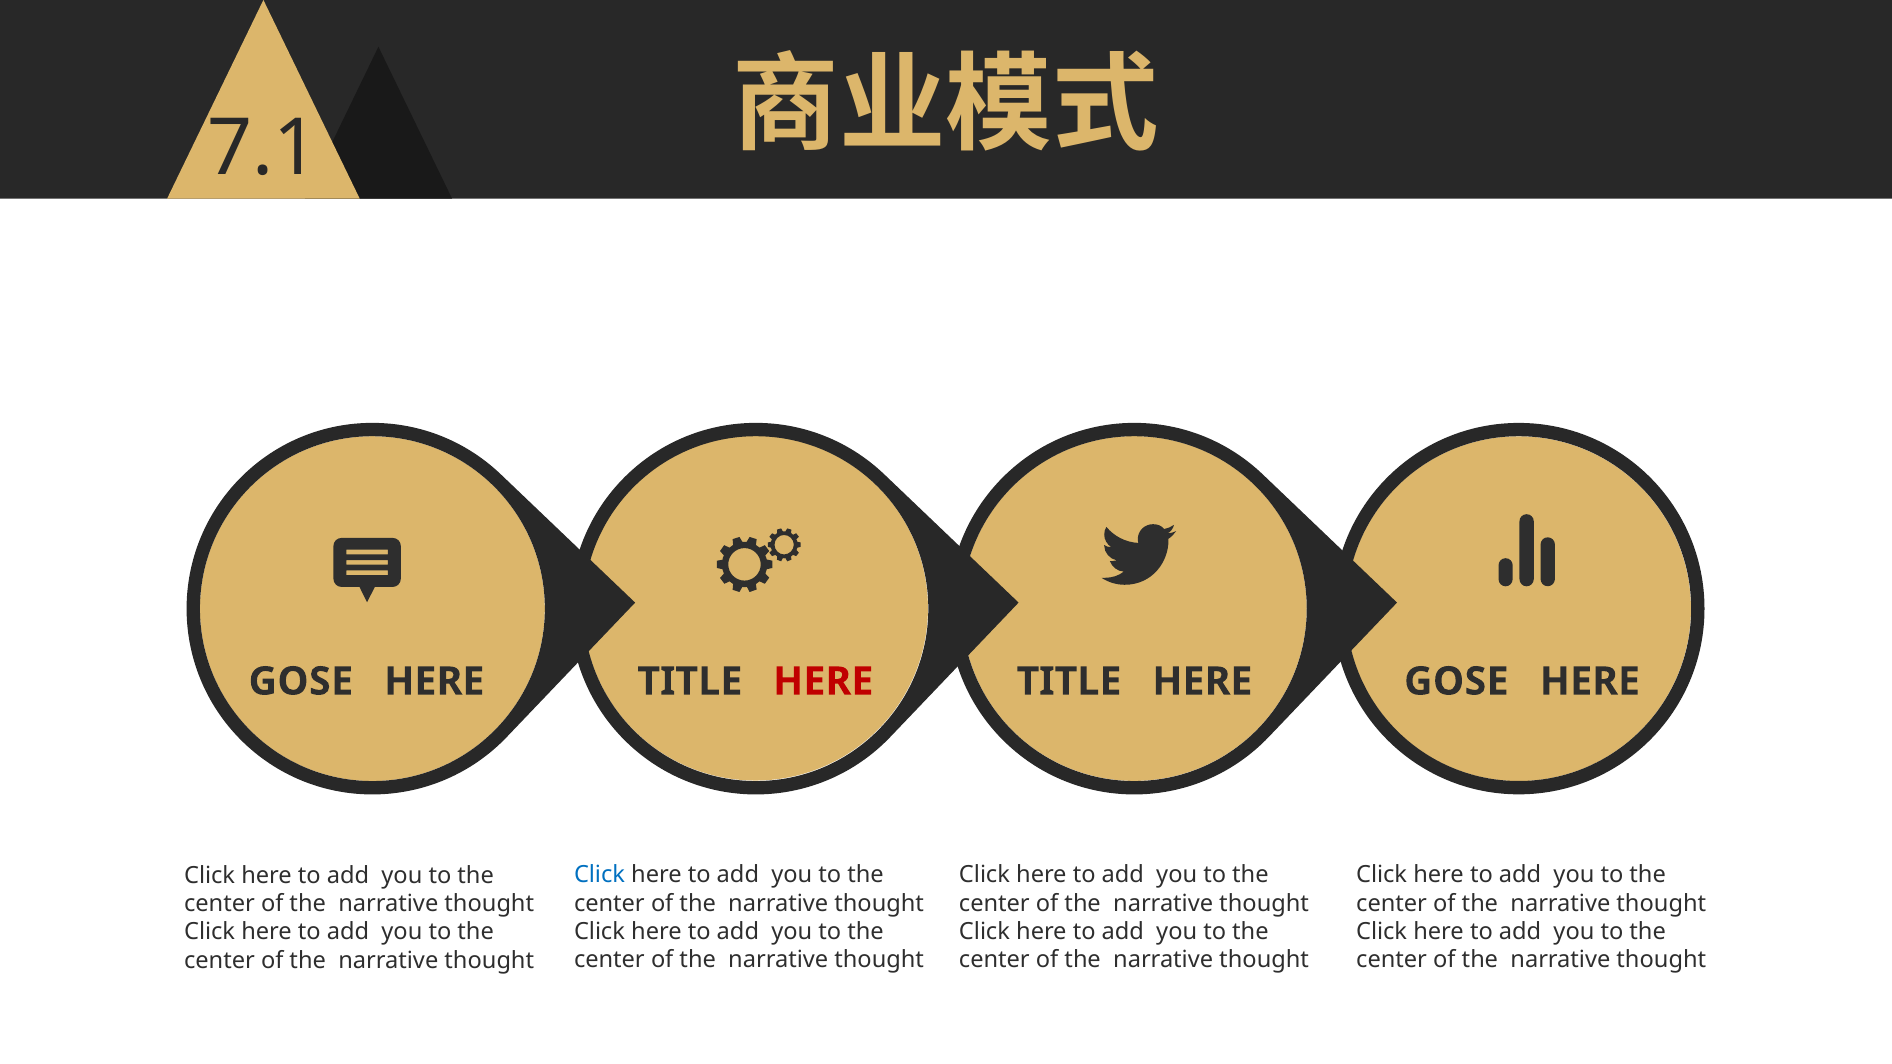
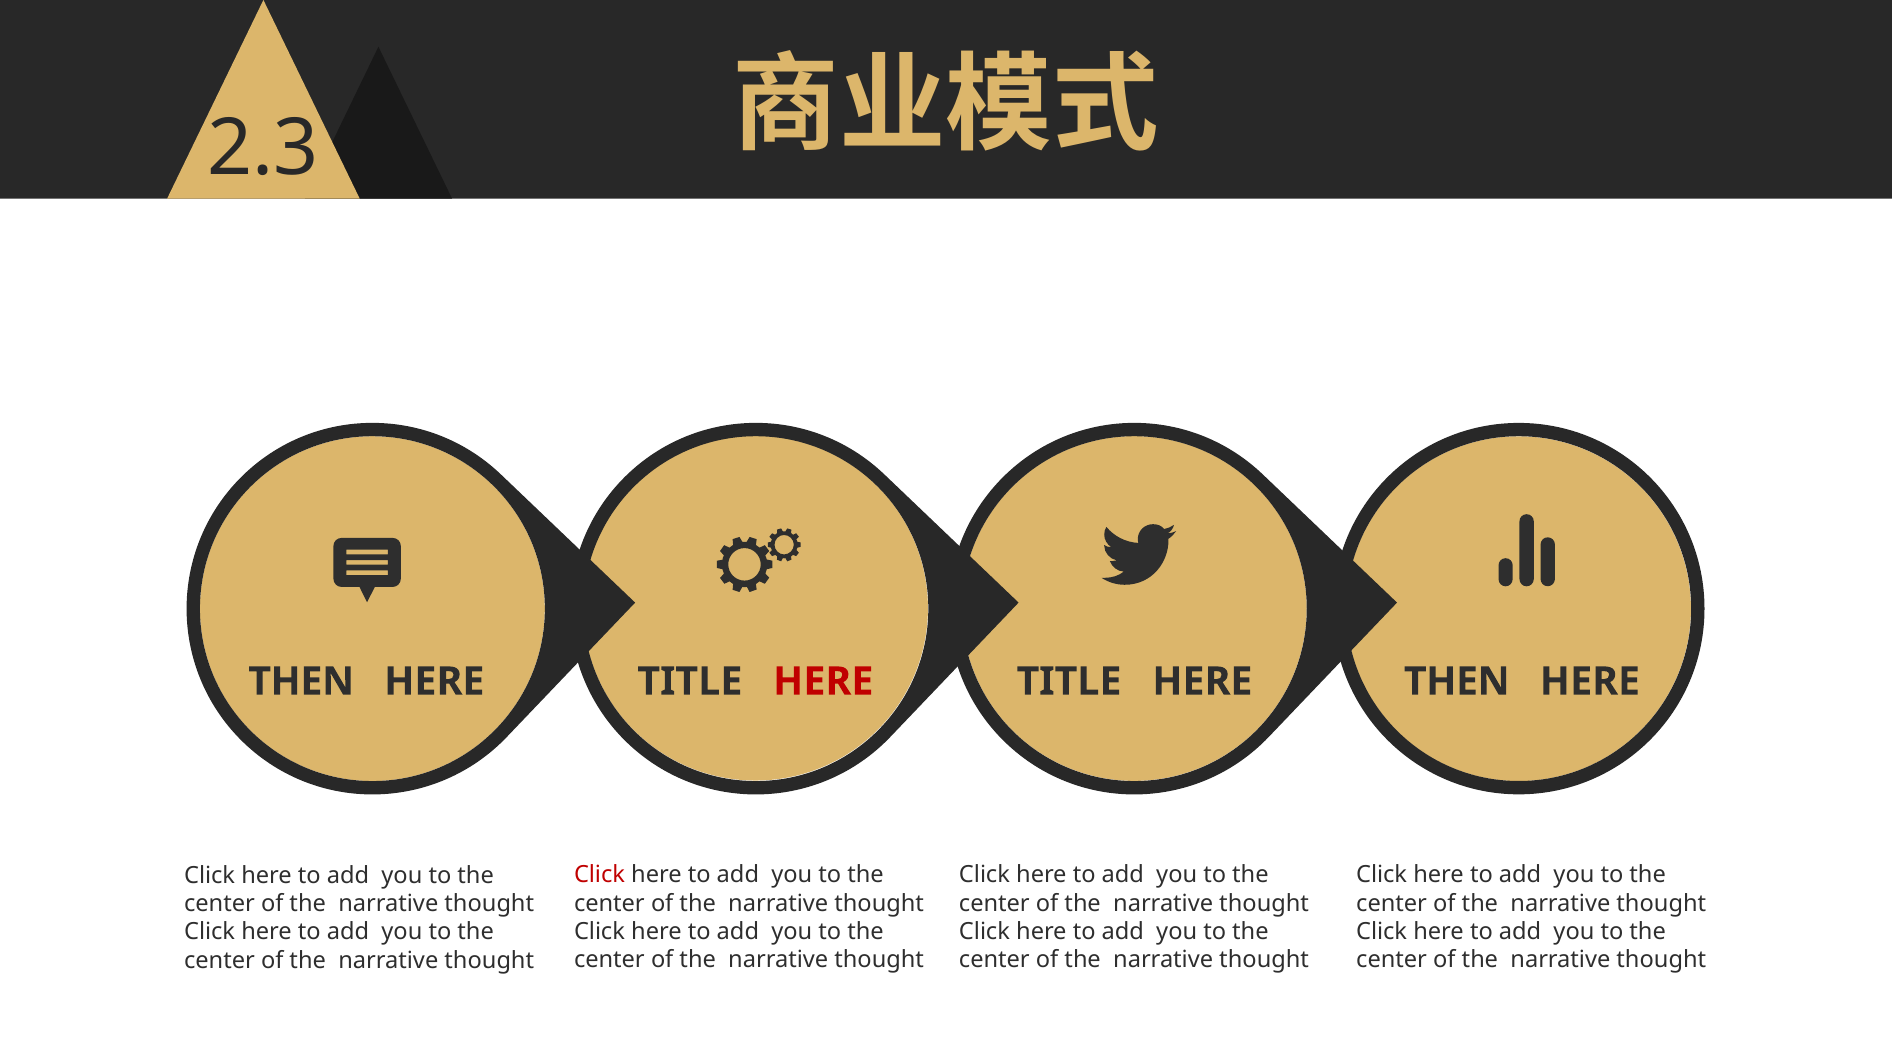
7.1: 7.1 -> 2.3 (264, 149)
GOSE: GOSE -> THEN (301, 682)
HERE GOSE: GOSE -> THEN (1457, 682)
Click colour: blue -> red (599, 875)
